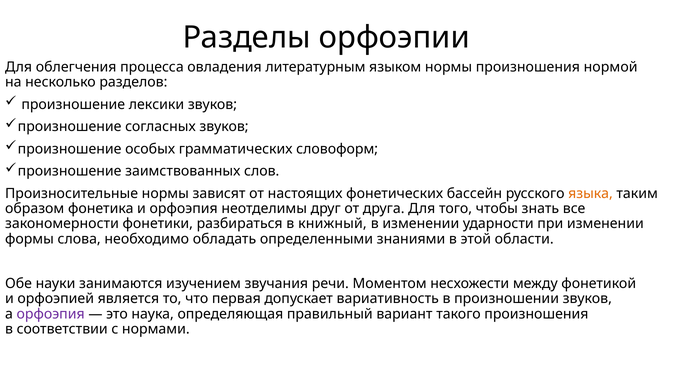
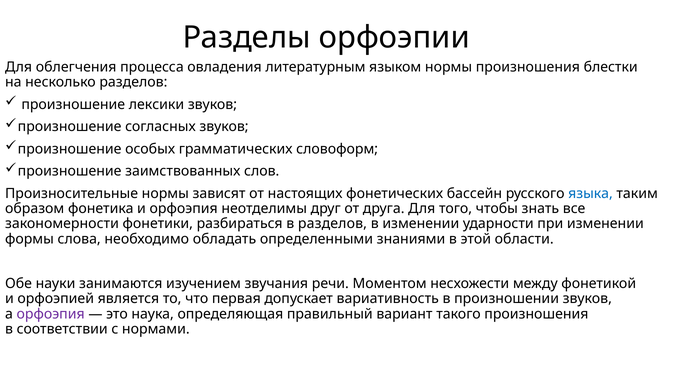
нормой: нормой -> блестки (611, 67)
языка colour: orange -> blue (591, 194)
в книжный: книжный -> разделов (332, 224)
